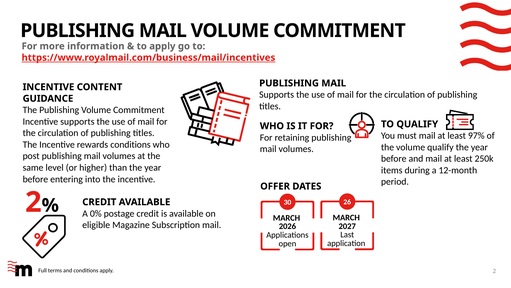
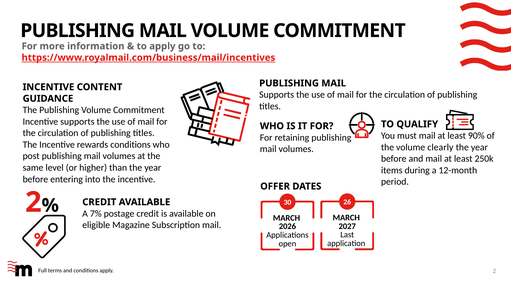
97%: 97% -> 90% (476, 135)
volume qualify: qualify -> clearly (440, 147)
0%: 0% -> 7% (96, 213)
